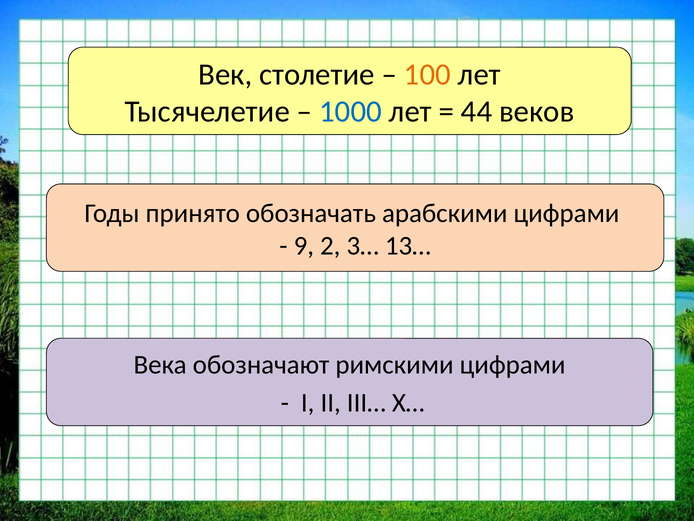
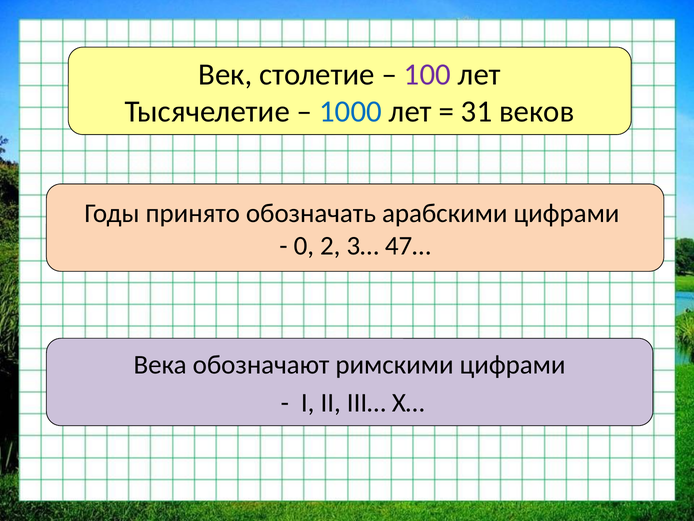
100 colour: orange -> purple (427, 74)
44: 44 -> 31 (477, 111)
9: 9 -> 0 (304, 245)
13…: 13… -> 47… (408, 245)
